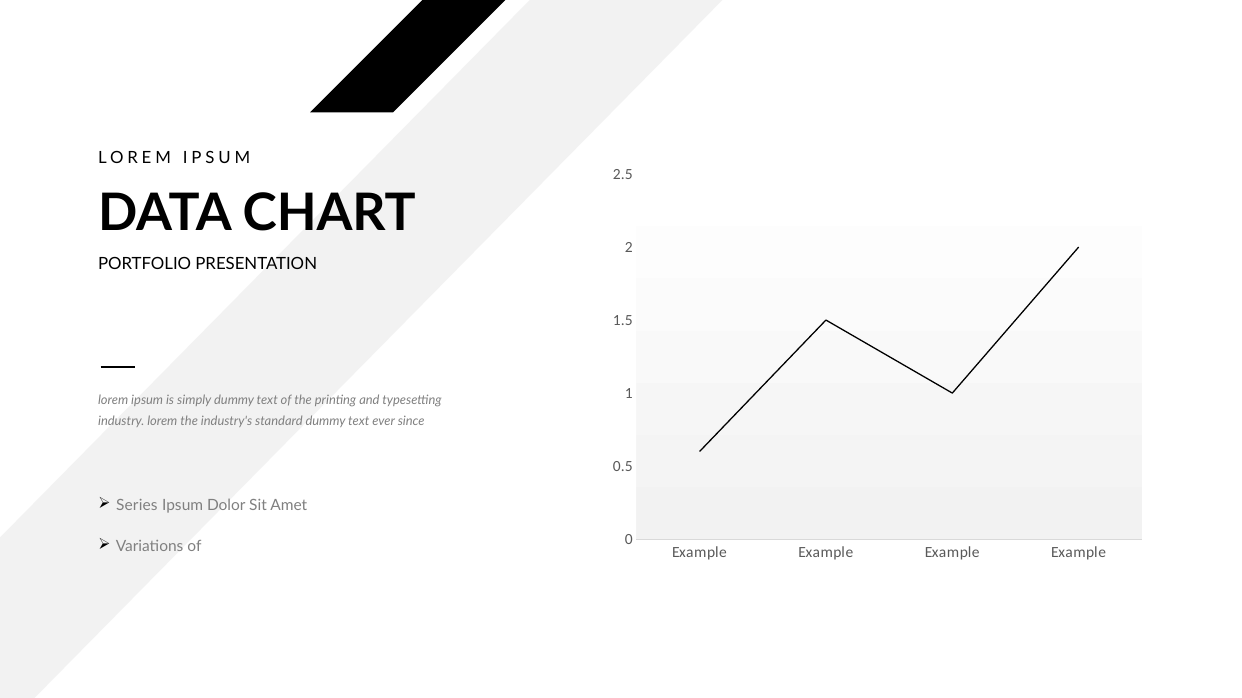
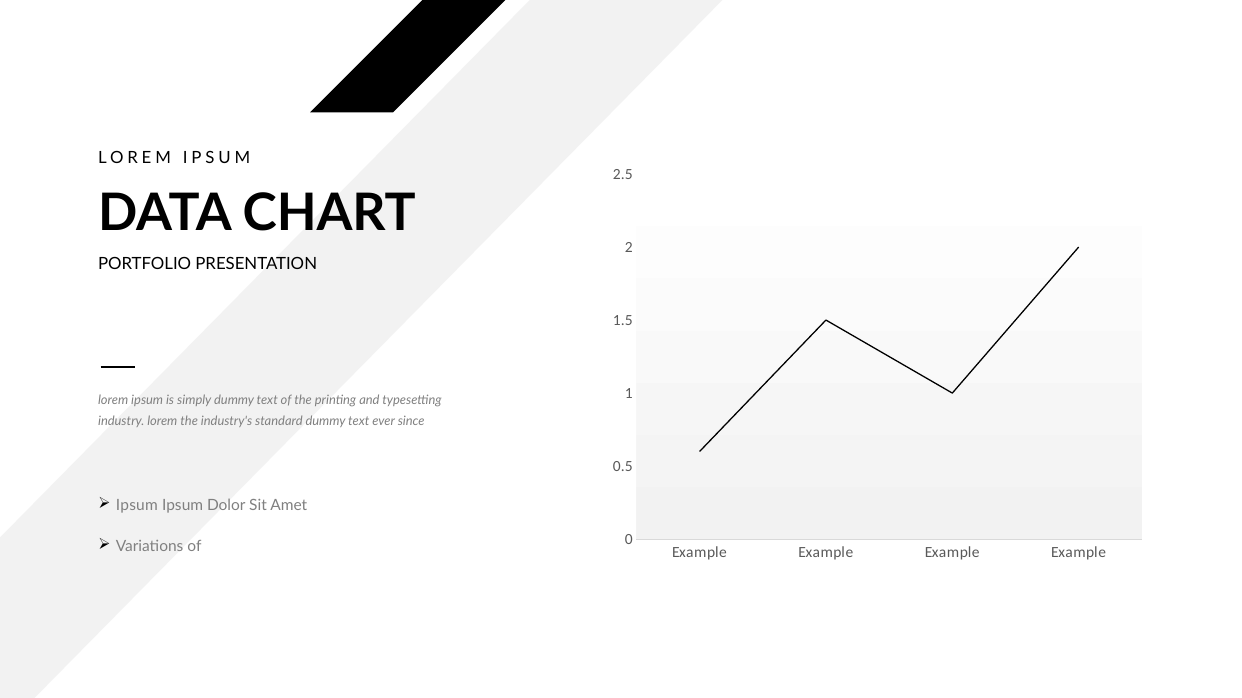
Series: Series -> Ipsum (137, 506)
